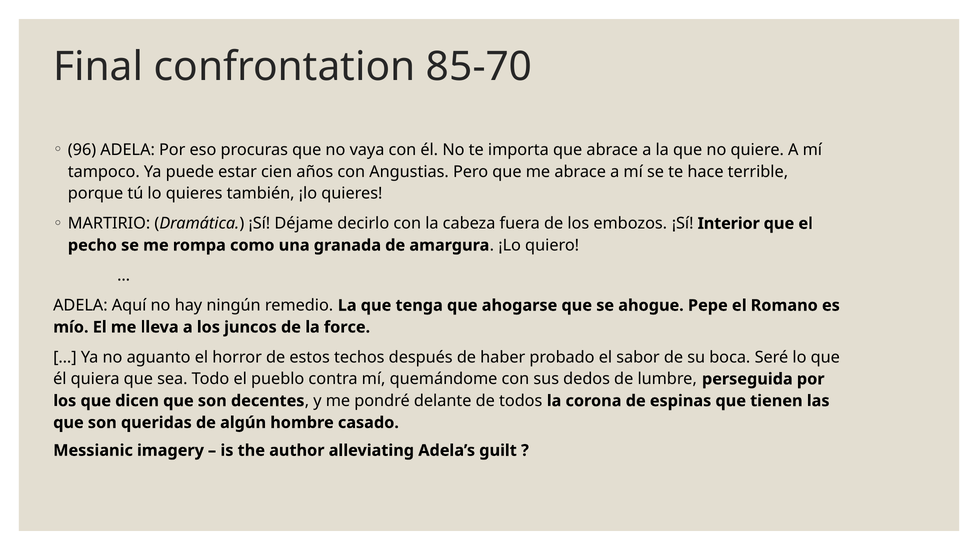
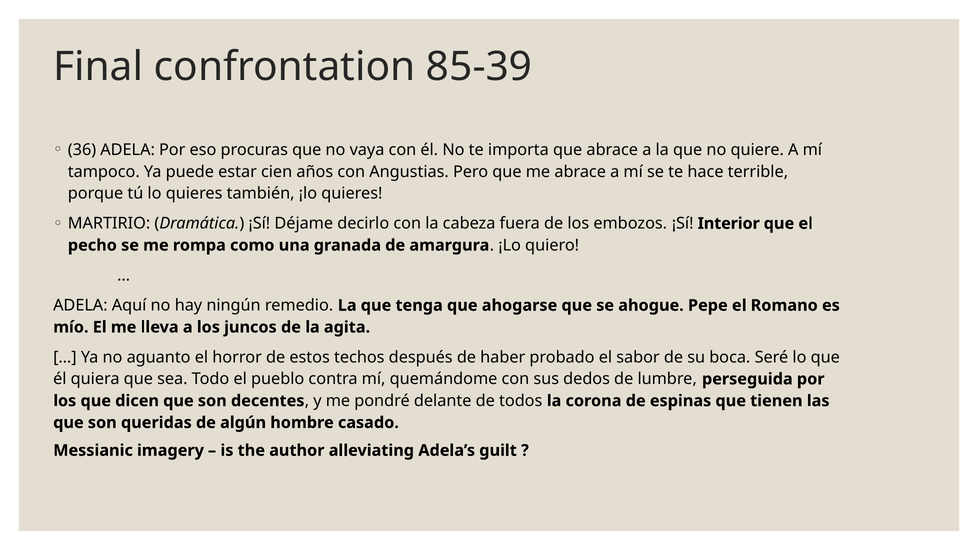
85-70: 85-70 -> 85-39 (479, 67)
96: 96 -> 36 (82, 150)
force: force -> agita (347, 327)
